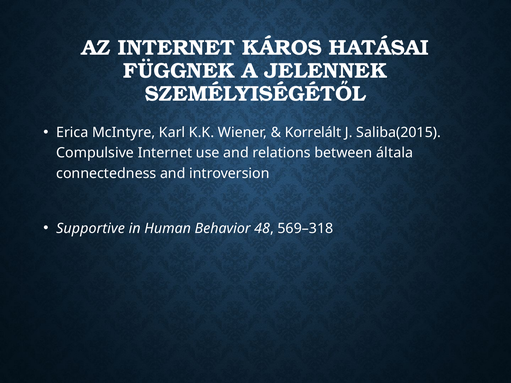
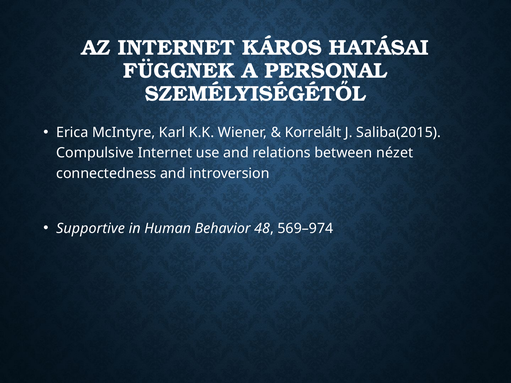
JELENNEK: JELENNEK -> PERSONAL (326, 71)
általa: általa -> nézet (395, 153)
569–318: 569–318 -> 569–974 (305, 229)
